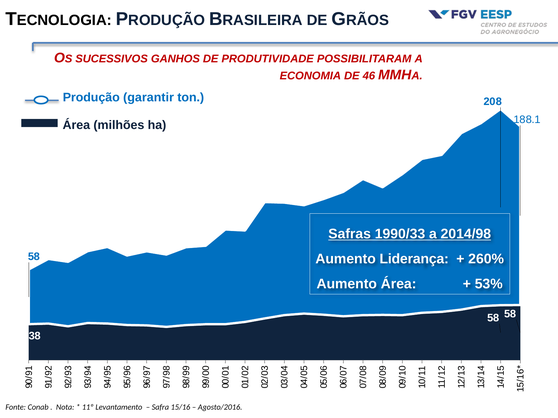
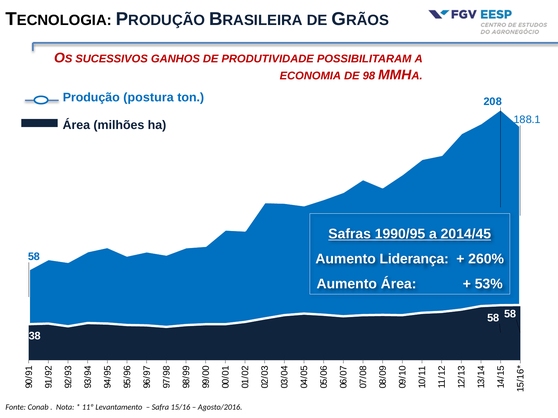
46: 46 -> 98 (369, 76)
garantir: garantir -> postura (149, 97)
1990/33: 1990/33 -> 1990/95 (400, 234)
2014/98: 2014/98 -> 2014/45 (466, 234)
